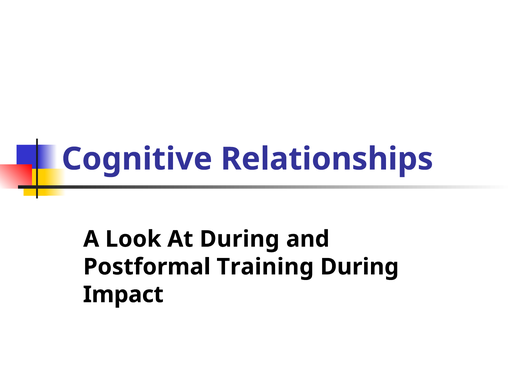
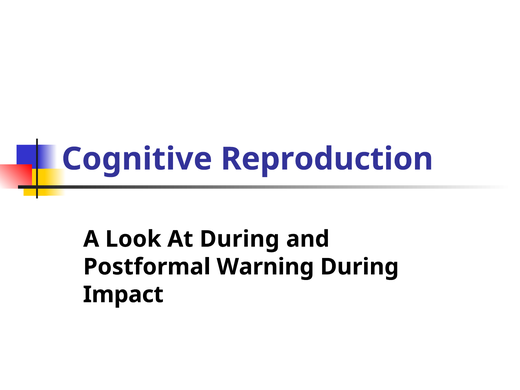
Relationships: Relationships -> Reproduction (327, 159)
Training: Training -> Warning (265, 267)
